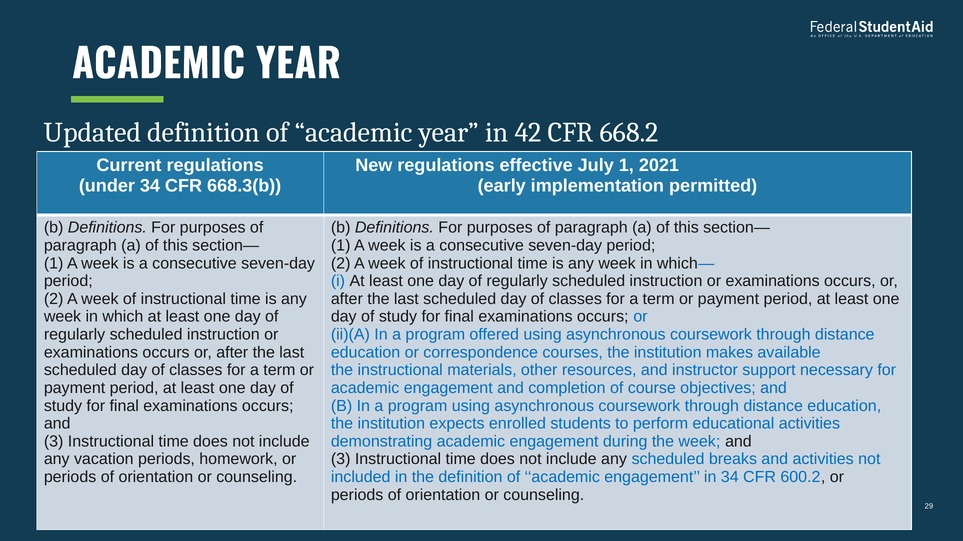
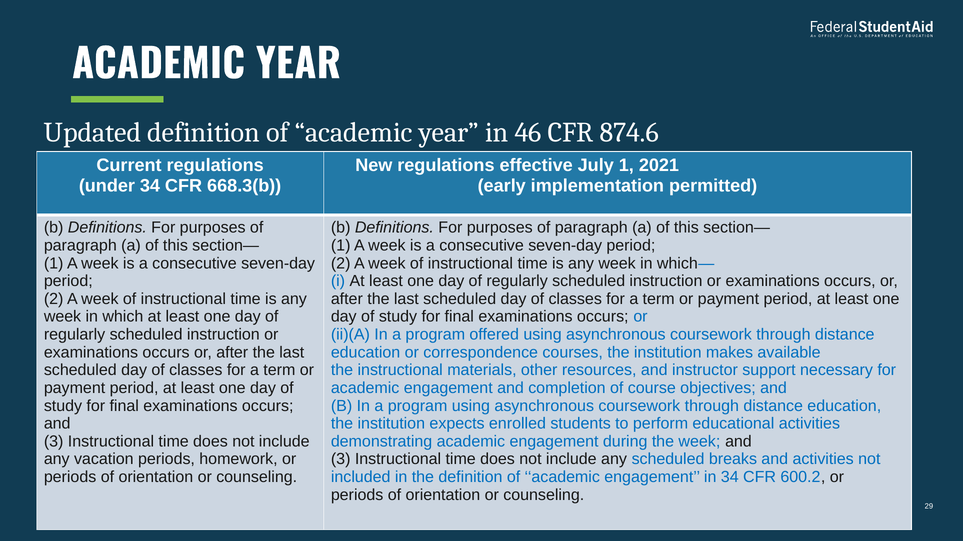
42: 42 -> 46 (528, 133)
668.2: 668.2 -> 874.6 (629, 133)
